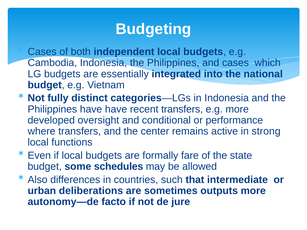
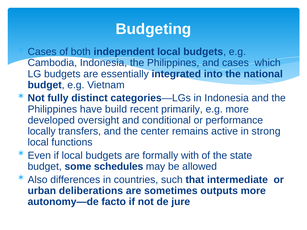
have have: have -> build (116, 109)
recent transfers: transfers -> primarily (182, 109)
where: where -> locally (42, 131)
fare: fare -> with (190, 156)
